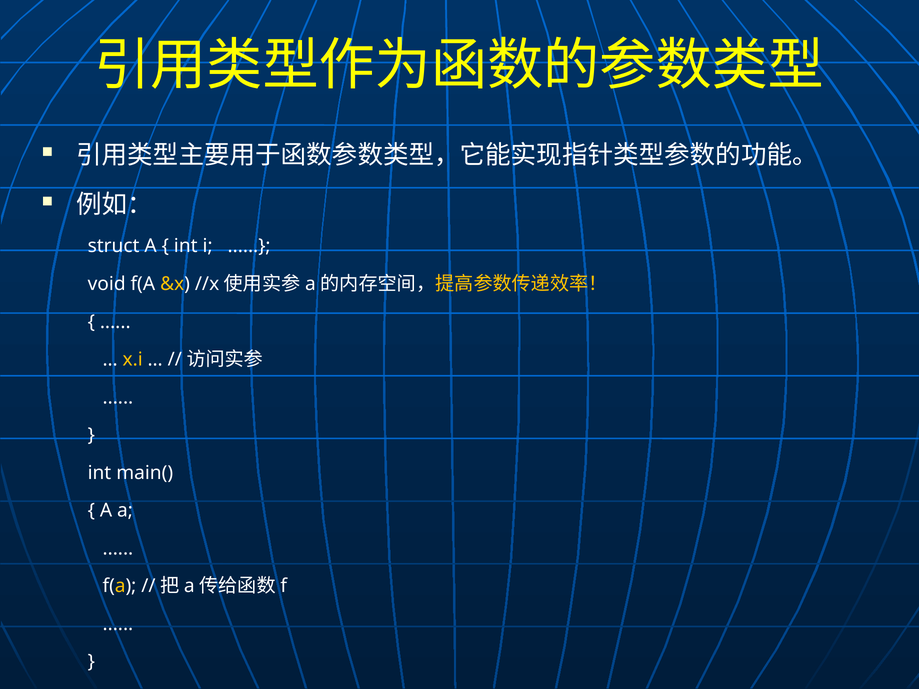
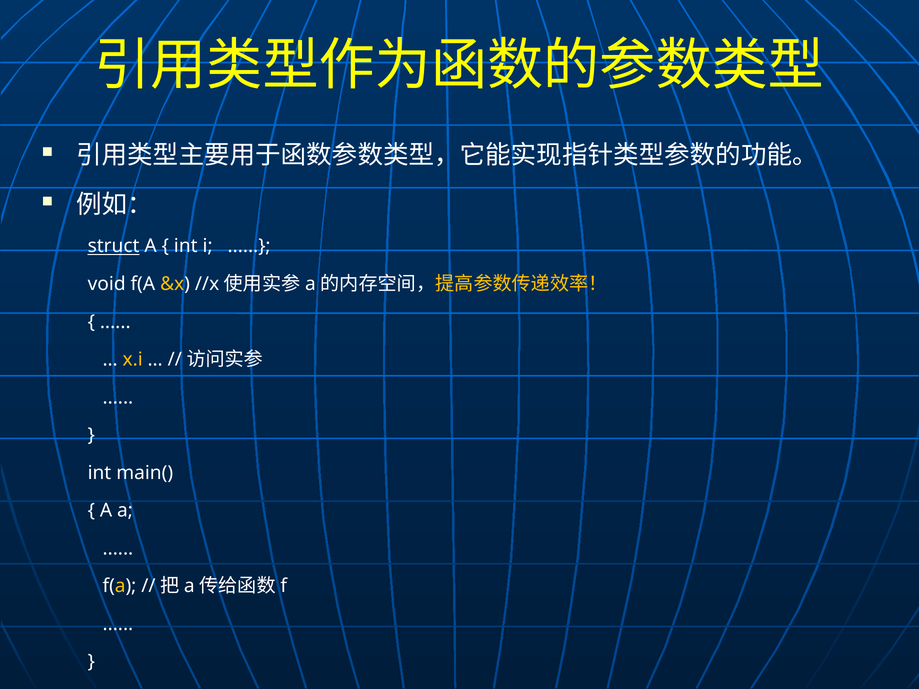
struct underline: none -> present (114, 246)
